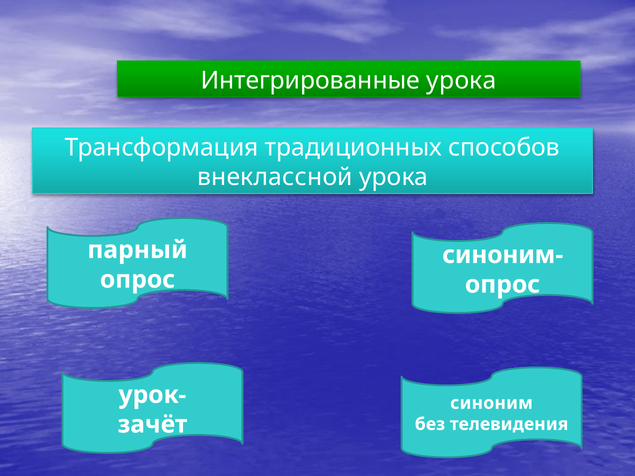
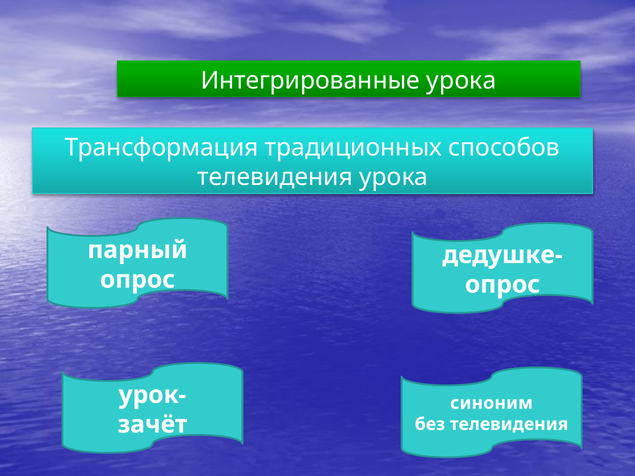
внеклассной: внеклассной -> телевидения (275, 177)
синоним-: синоним- -> дедушке- (503, 255)
